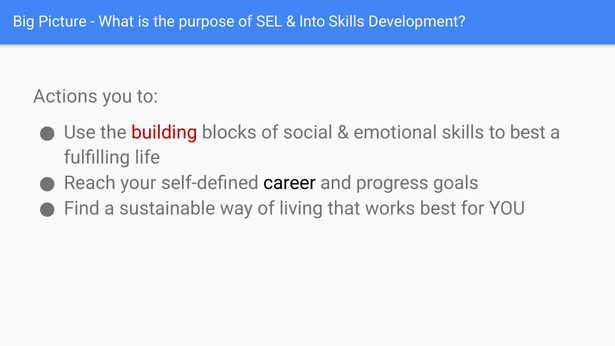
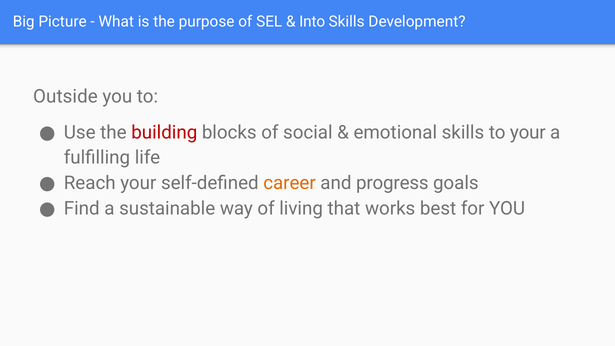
Actions: Actions -> Outside (65, 97)
to best: best -> your (528, 132)
career colour: black -> orange (290, 183)
